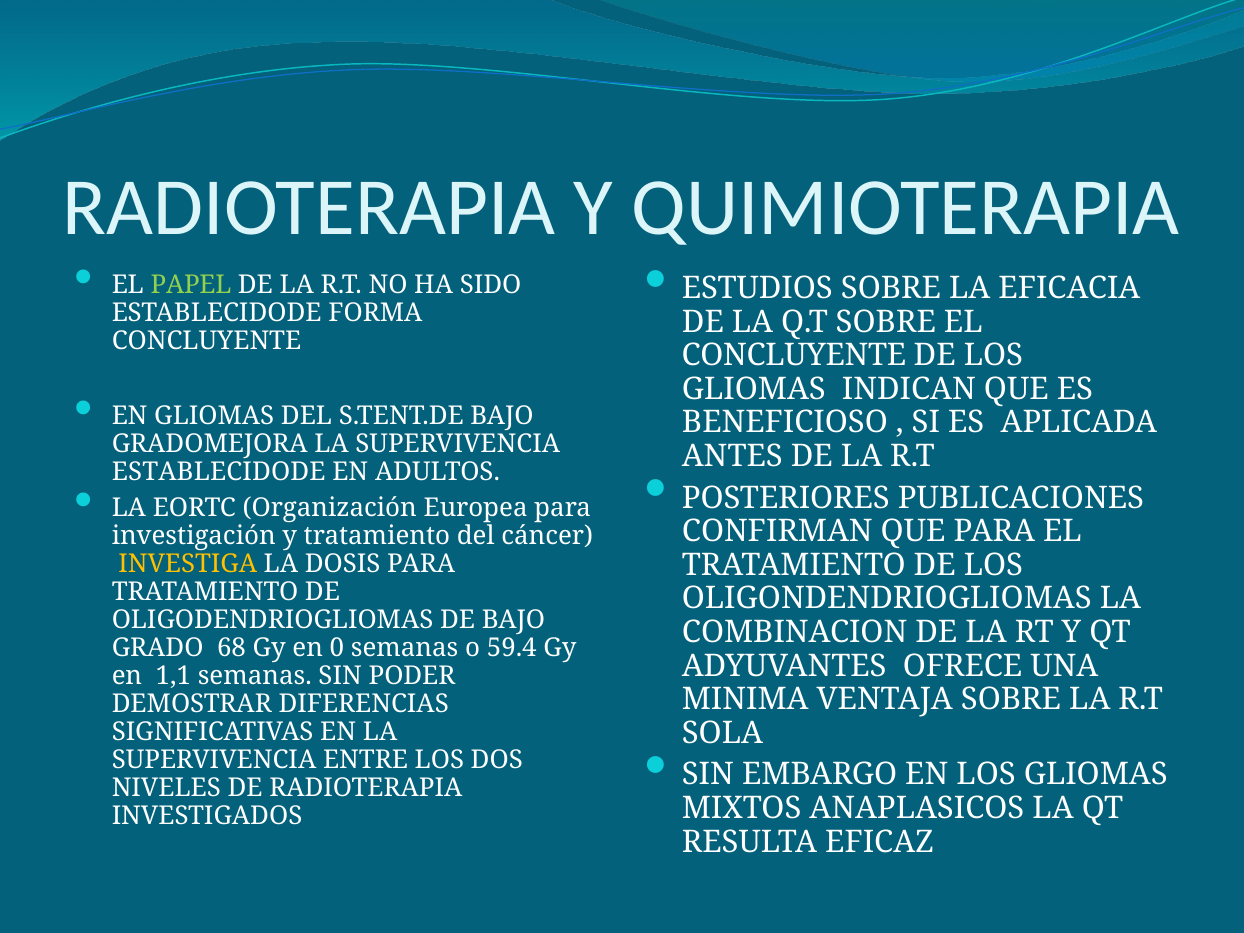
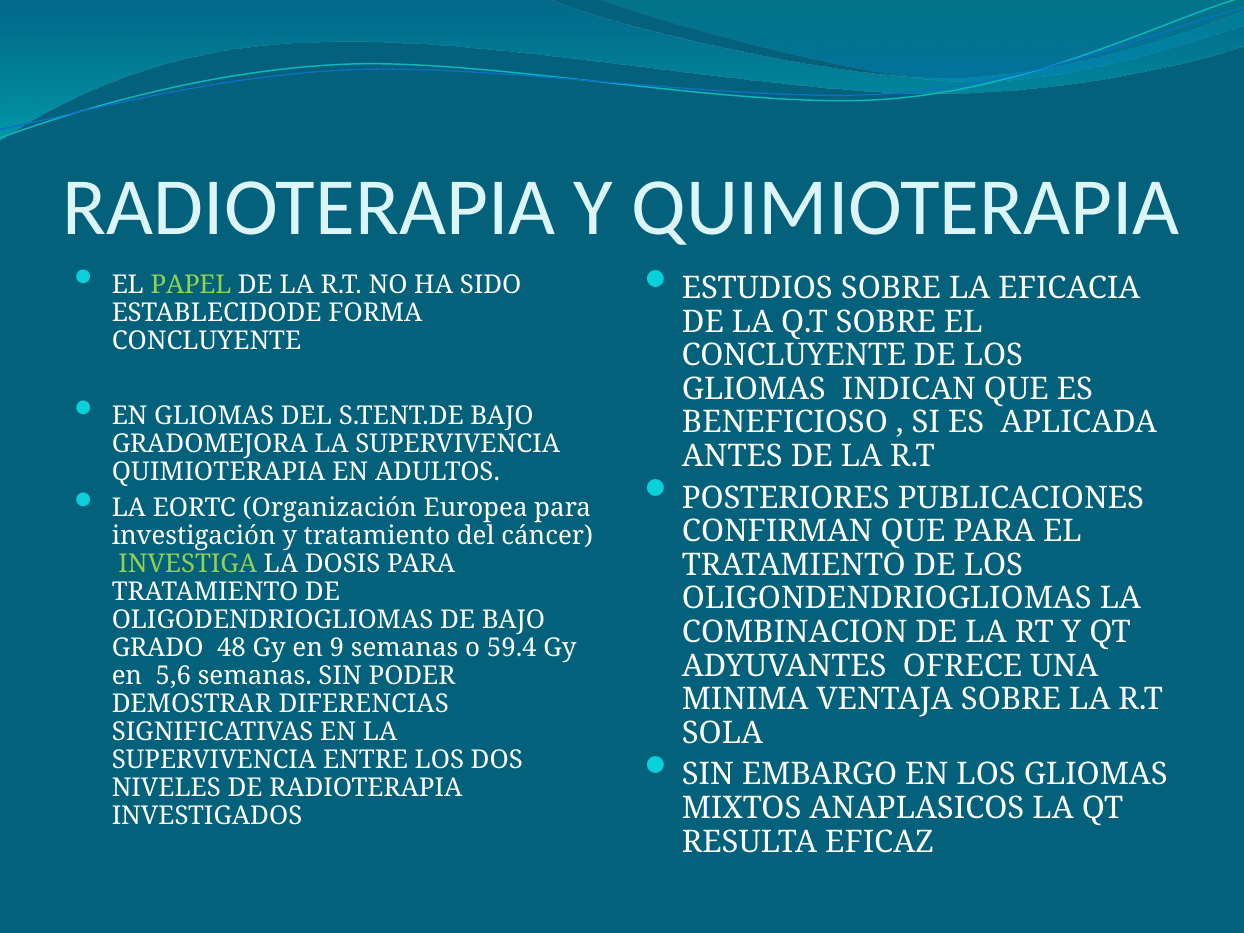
ESTABLECIDODE: ESTABLECIDODE -> QUIMIOTERAPIA (219, 472)
INVESTIGA colour: yellow -> light green (188, 564)
68: 68 -> 48 (231, 648)
0: 0 -> 9 (337, 648)
1,1: 1,1 -> 5,6 (173, 676)
